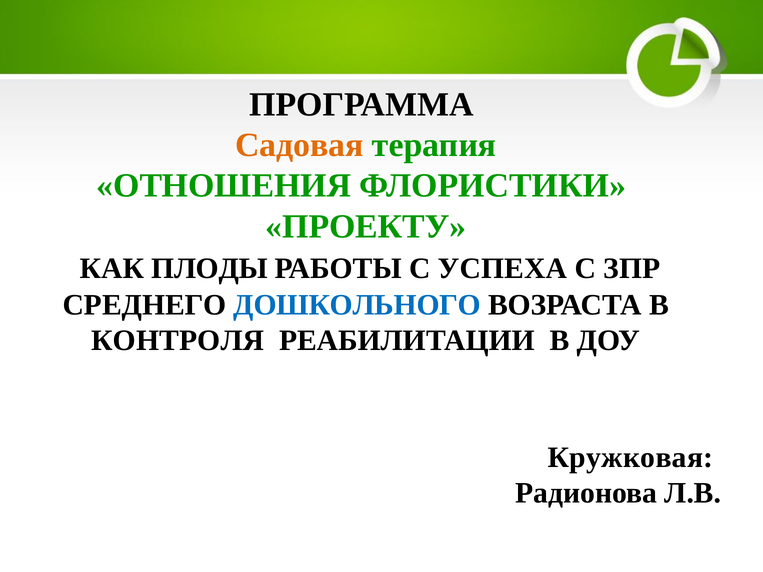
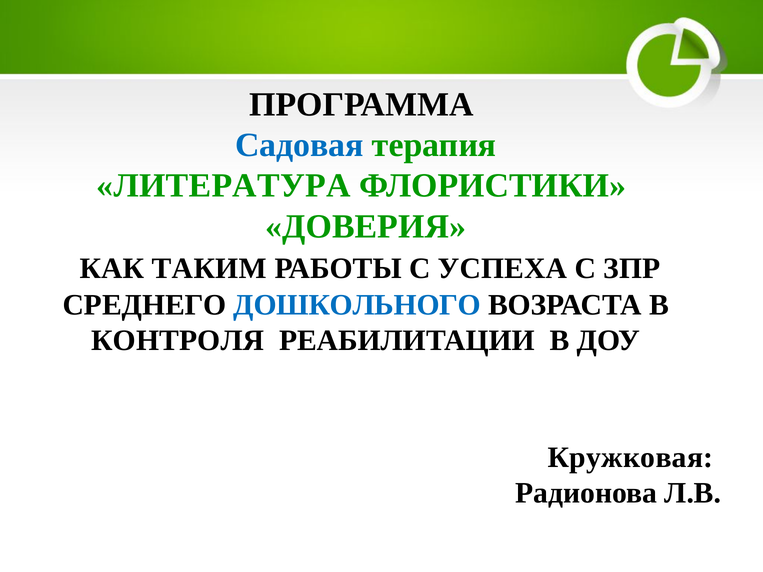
Садовая colour: orange -> blue (299, 145)
ОТНОШЕНИЯ: ОТНОШЕНИЯ -> ЛИТЕРАТУРА (224, 186)
ПРОЕКТУ: ПРОЕКТУ -> ДОВЕРИЯ (366, 227)
ПЛОДЫ: ПЛОДЫ -> ТАКИМ (209, 269)
